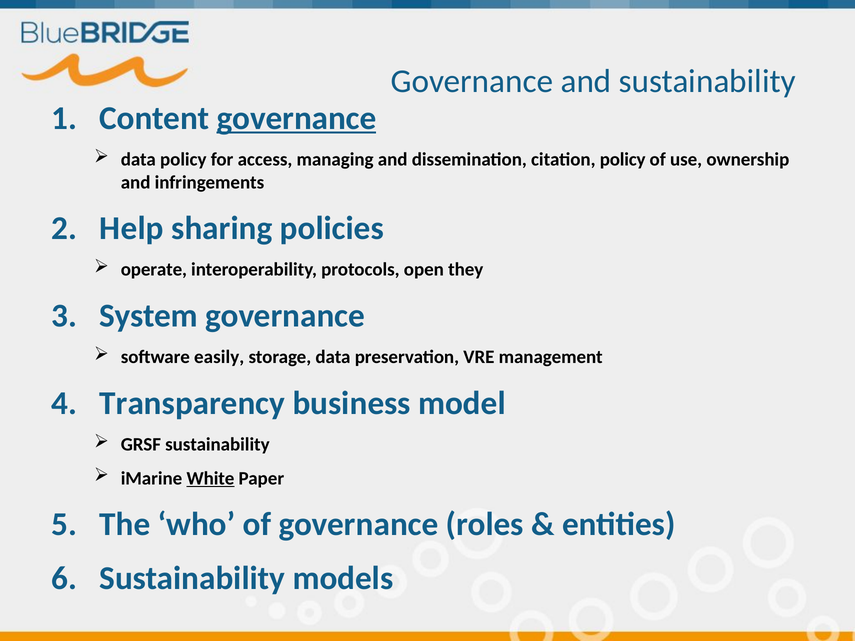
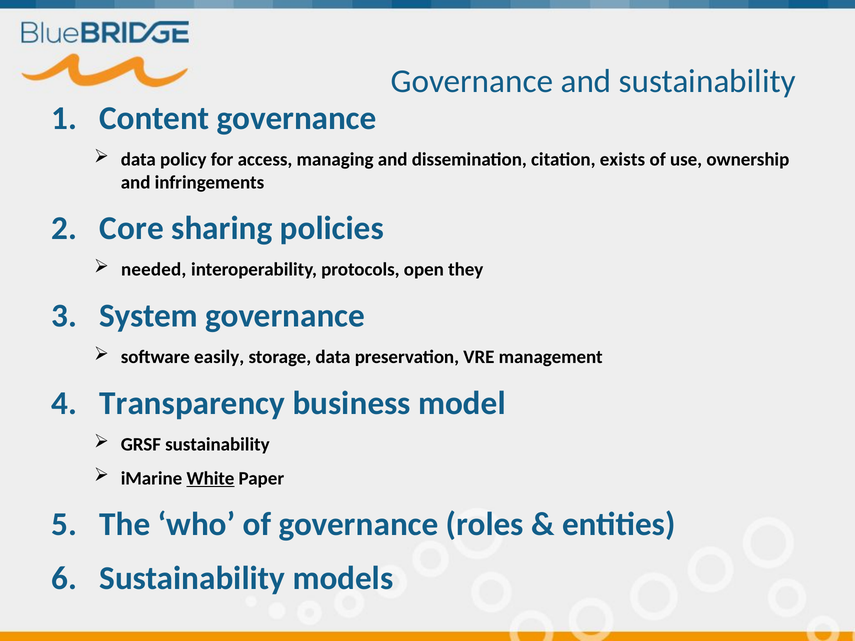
governance underline: present -> none (296, 118)
citation policy: policy -> exists (622, 160)
Help: Help -> Core (132, 228)
operate: operate -> needed (154, 270)
